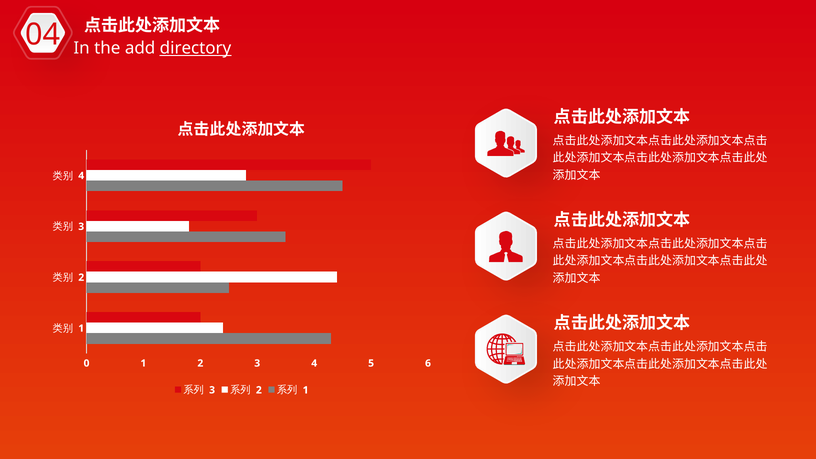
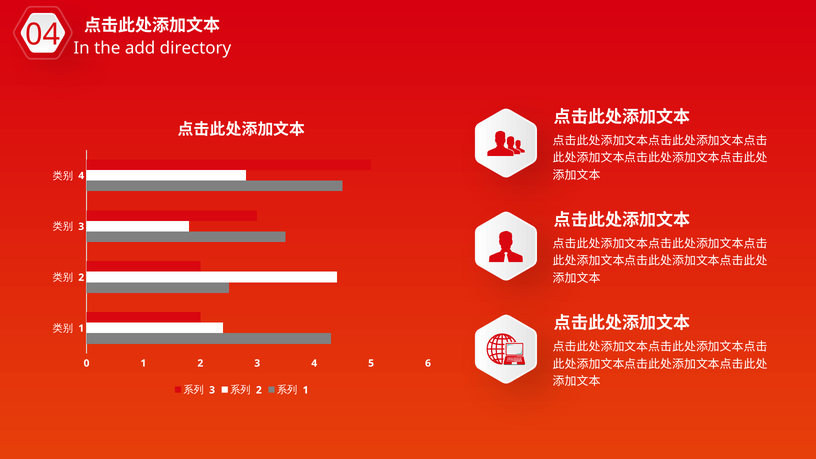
directory underline: present -> none (196, 48)
